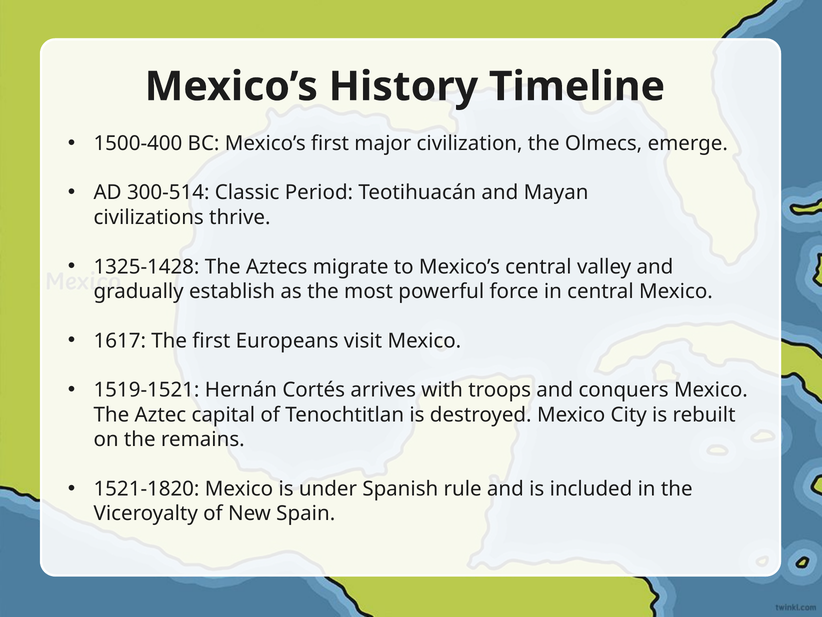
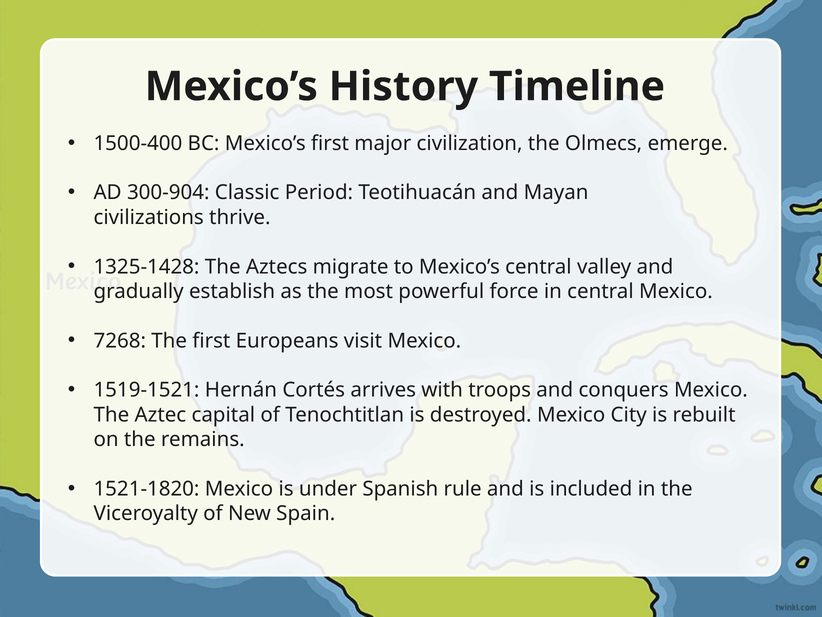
300-514: 300-514 -> 300-904 (168, 193)
1617: 1617 -> 7268 (120, 340)
